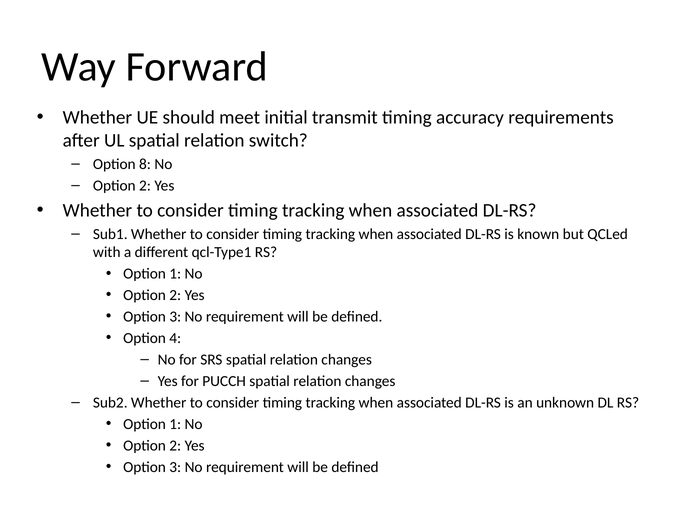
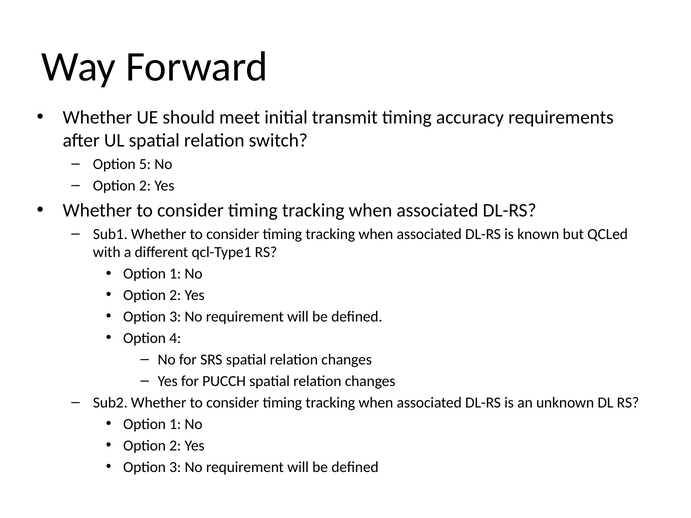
8: 8 -> 5 (145, 164)
